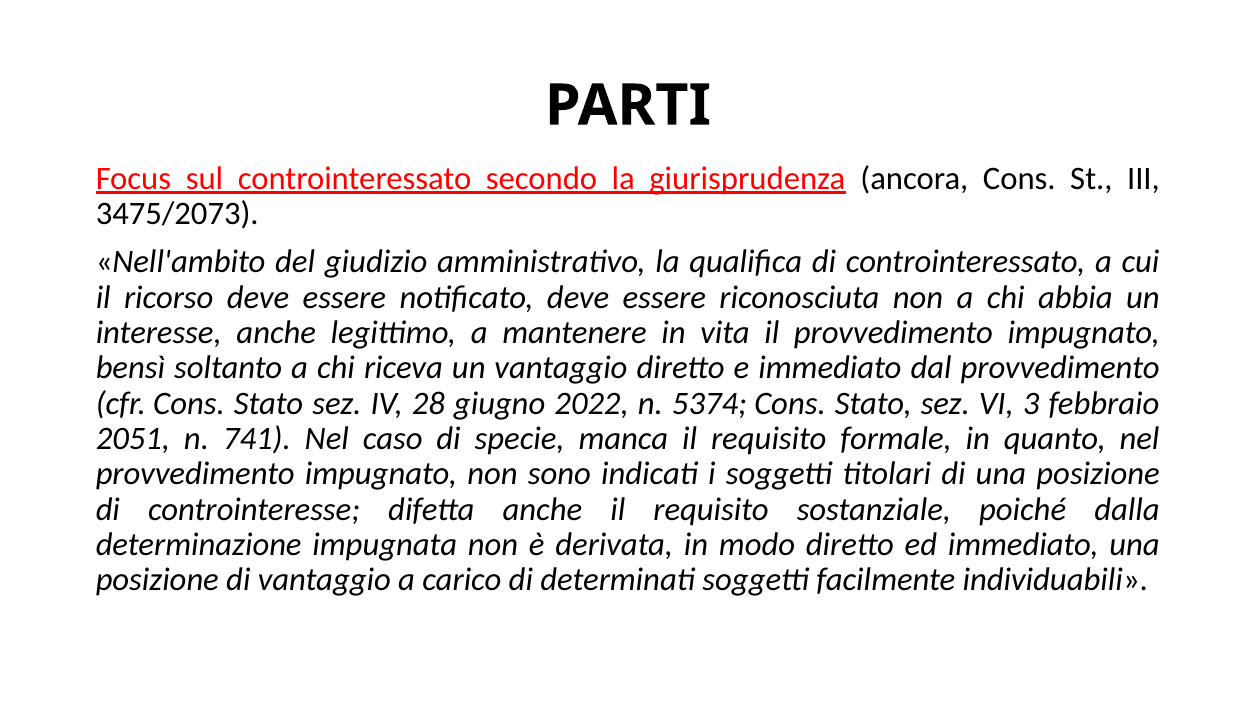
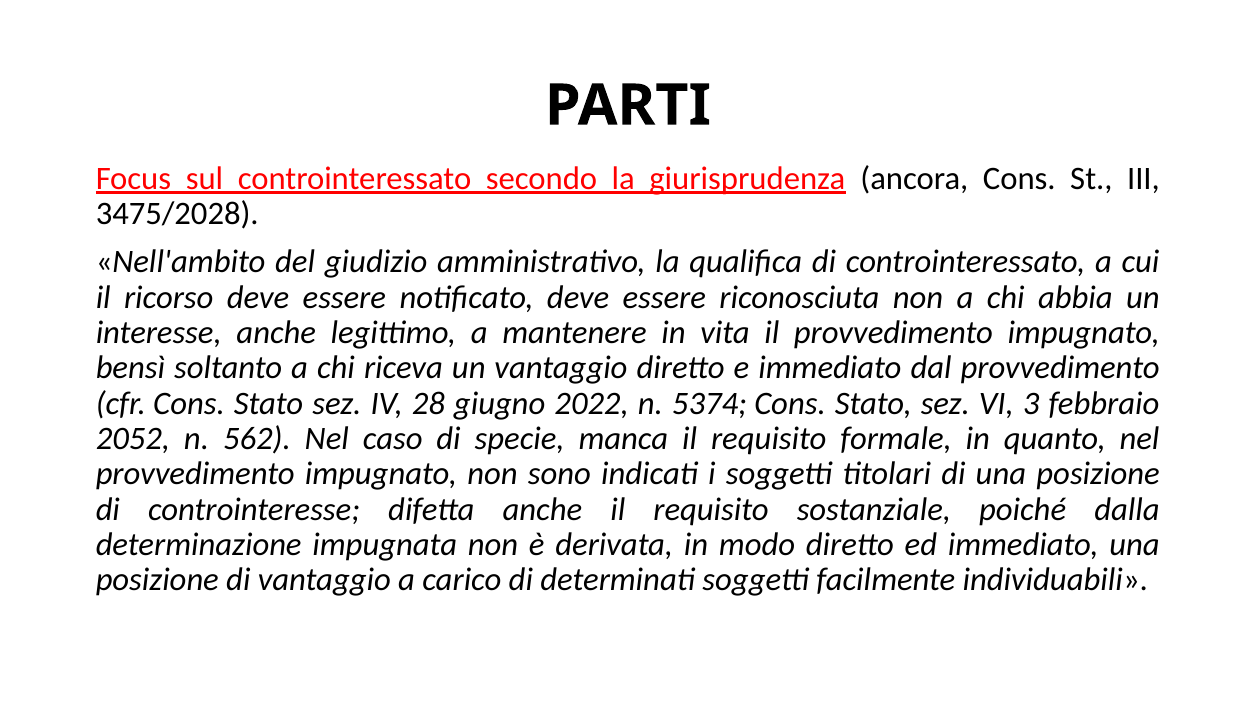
3475/2073: 3475/2073 -> 3475/2028 (177, 213)
2051: 2051 -> 2052 (133, 438)
741: 741 -> 562 (257, 438)
